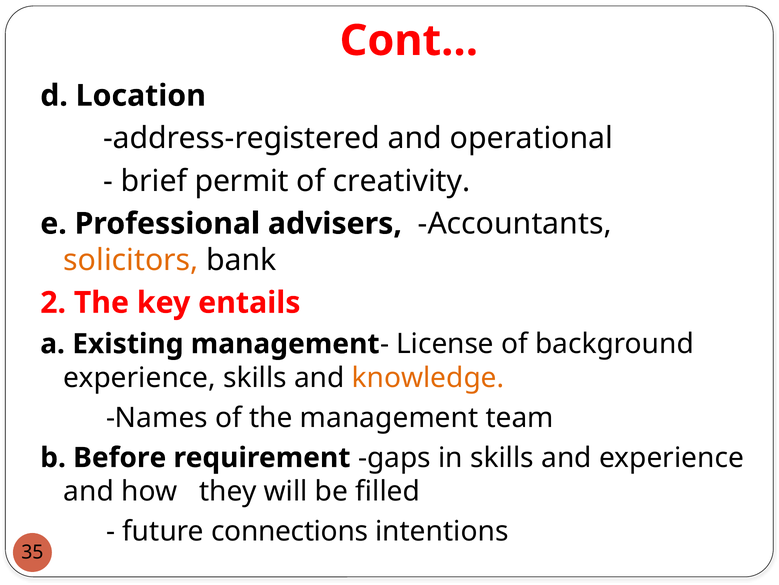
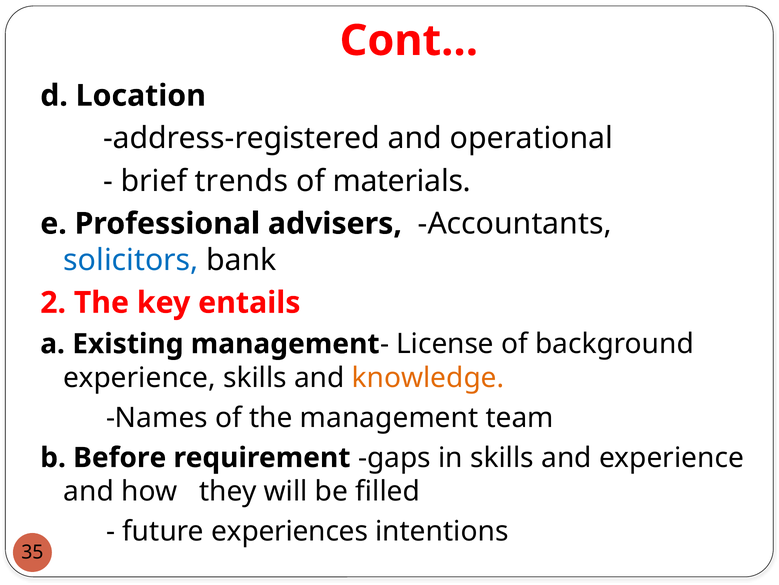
permit: permit -> trends (242, 181)
creativity: creativity -> materials (402, 181)
solicitors colour: orange -> blue (131, 260)
connections: connections -> experiences (290, 531)
